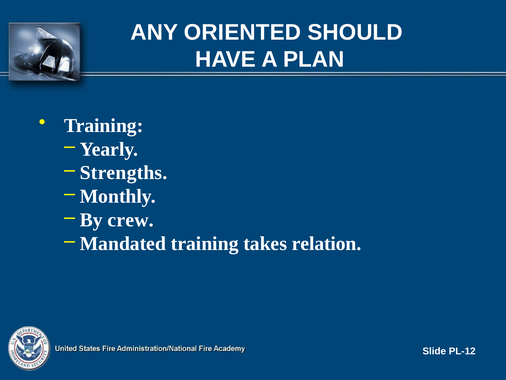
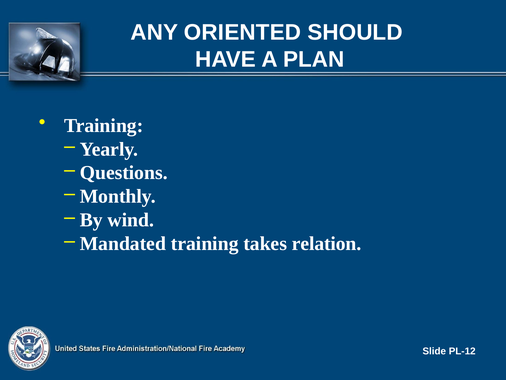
Strengths: Strengths -> Questions (124, 173)
crew: crew -> wind (131, 220)
